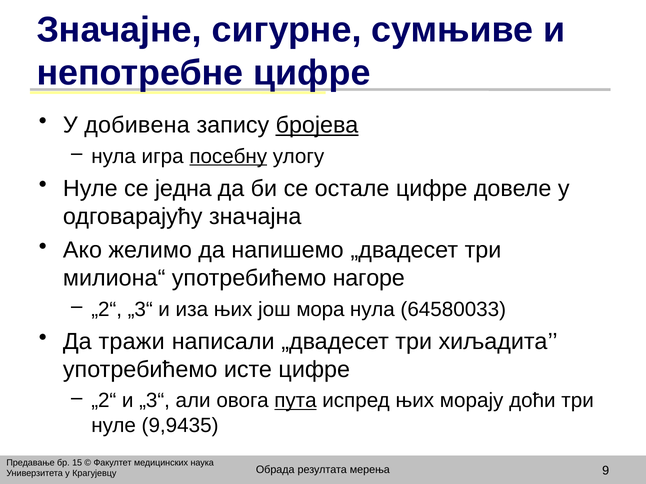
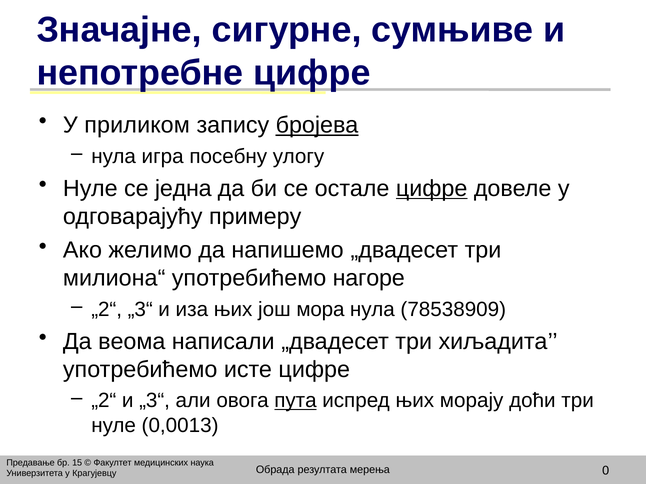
добивена: добивена -> приликом (137, 125)
посебну underline: present -> none (228, 156)
цифре underline: none -> present (432, 189)
значајна: значајна -> примеру (255, 217)
64580033: 64580033 -> 78538909 (453, 310)
тражи: тражи -> веома (132, 342)
9,9435: 9,9435 -> 0,0013 (180, 426)
9: 9 -> 0 (606, 471)
